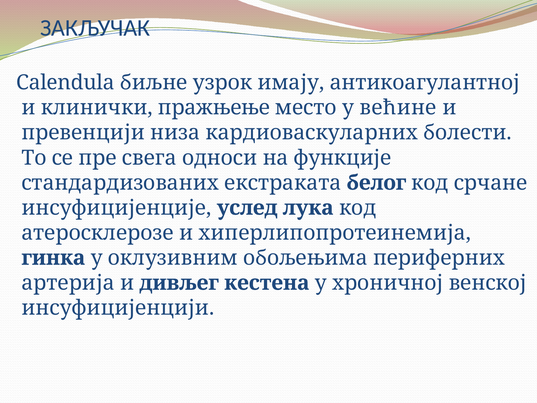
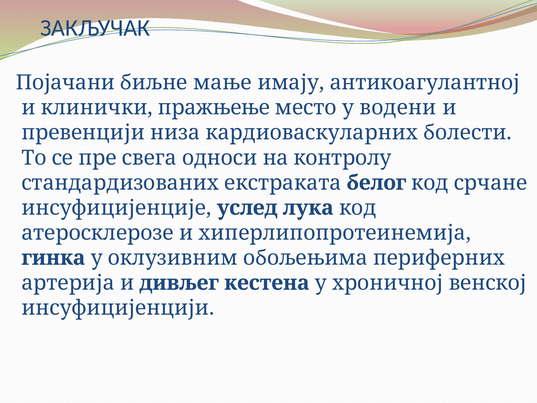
Calendula: Calendula -> Појачани (65, 83)
узрок: узрок -> мање (222, 83)
већине: већине -> водени (398, 108)
функције: функције -> контролу (342, 158)
